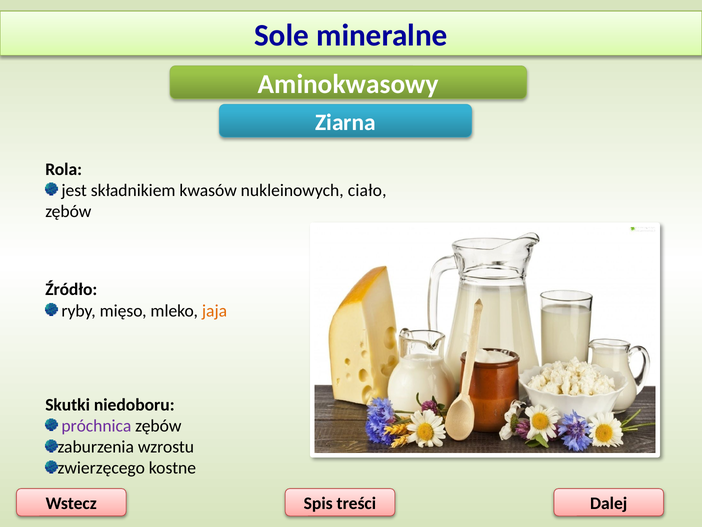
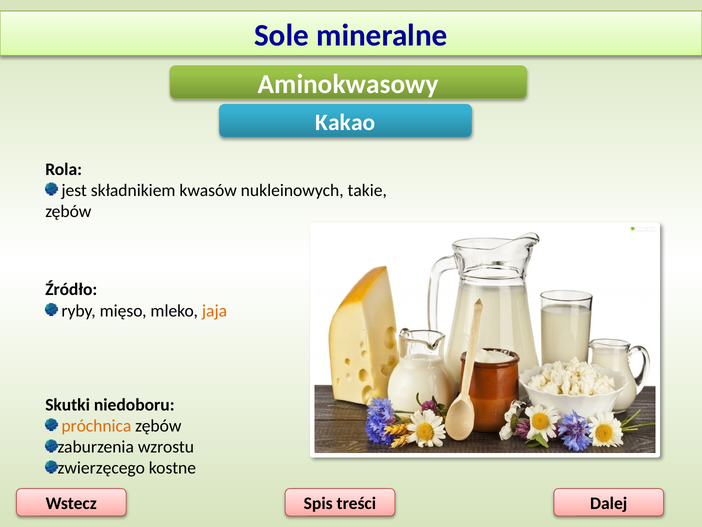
Ziarna: Ziarna -> Kakao (345, 122)
ciało: ciało -> takie (367, 190)
próchnica colour: purple -> orange (96, 426)
